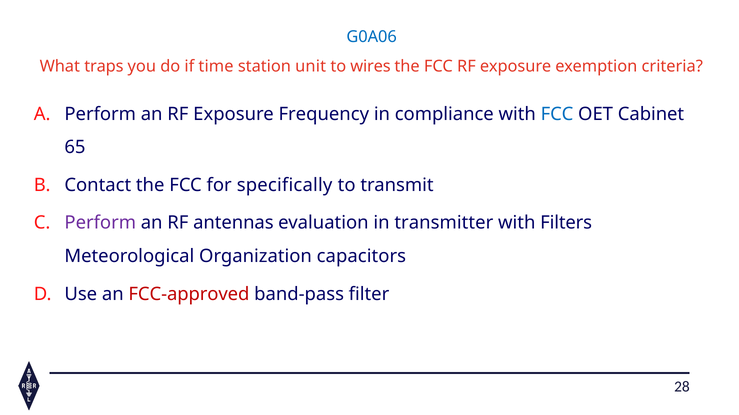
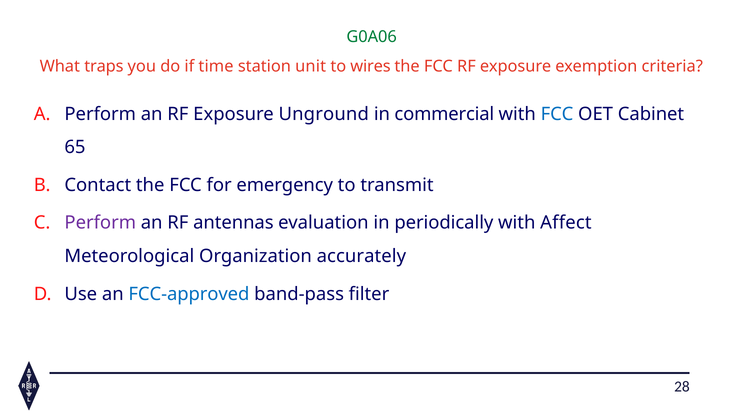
G0A06 colour: blue -> green (372, 37)
Frequency: Frequency -> Unground (324, 114)
compliance: compliance -> commercial (444, 114)
specifically: specifically -> emergency (285, 185)
transmitter: transmitter -> periodically (444, 223)
Filters: Filters -> Affect (566, 223)
capacitors: capacitors -> accurately (361, 257)
FCC-approved colour: red -> blue (189, 294)
